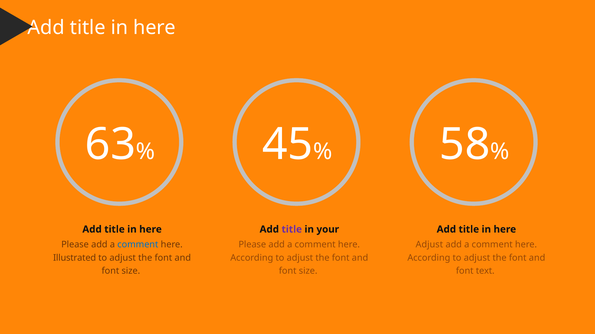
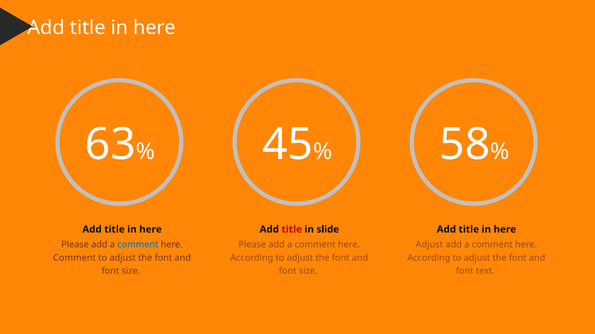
title colour: purple -> red (292, 230)
your: your -> slide (328, 230)
Illustrated: Illustrated -> Comment (74, 258)
